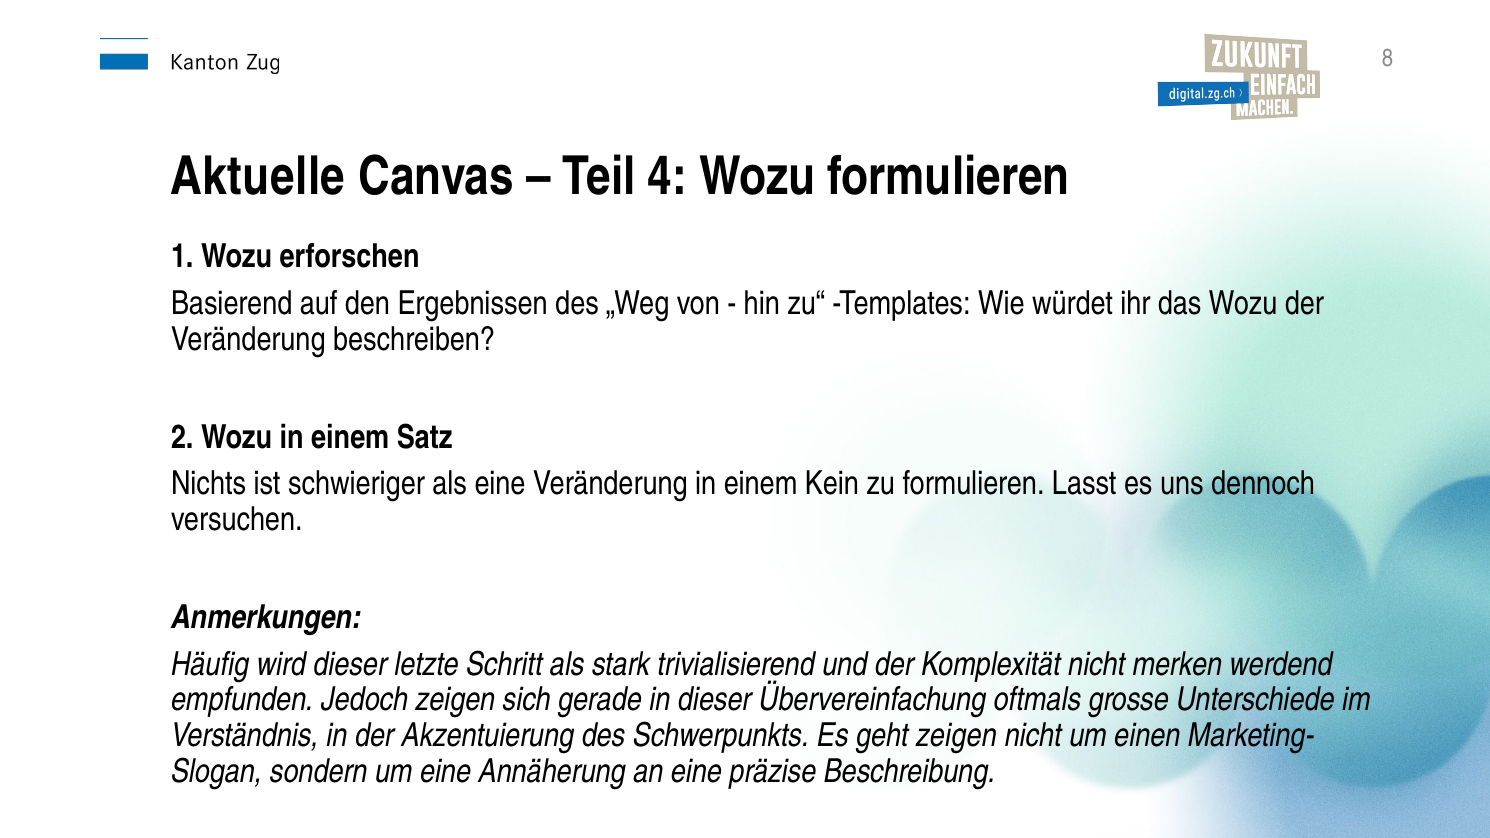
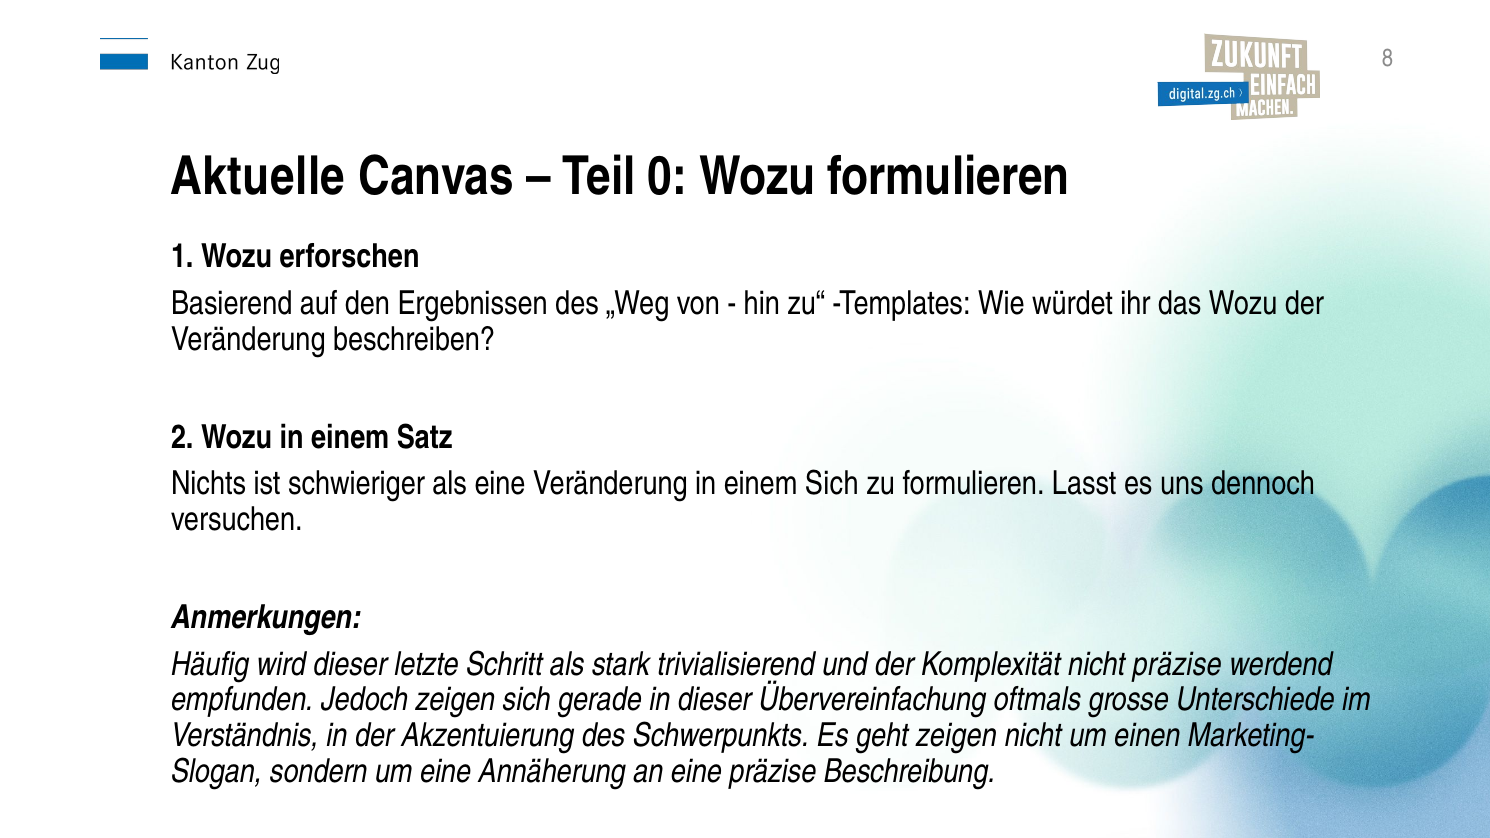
4: 4 -> 0 (668, 177)
einem Kein: Kein -> Sich (832, 484)
nicht merken: merken -> präzise (1177, 664)
